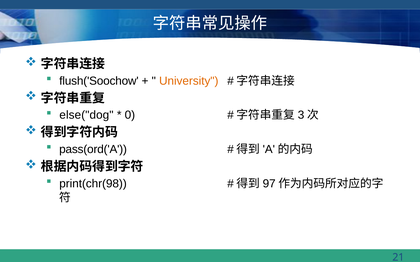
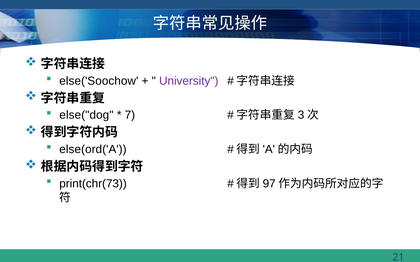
flush('Soochow: flush('Soochow -> else('Soochow (99, 81)
University colour: orange -> purple (189, 81)
0: 0 -> 7 (130, 115)
pass(ord('A: pass(ord('A -> else(ord('A (93, 150)
print(chr(98: print(chr(98 -> print(chr(73 (93, 184)
